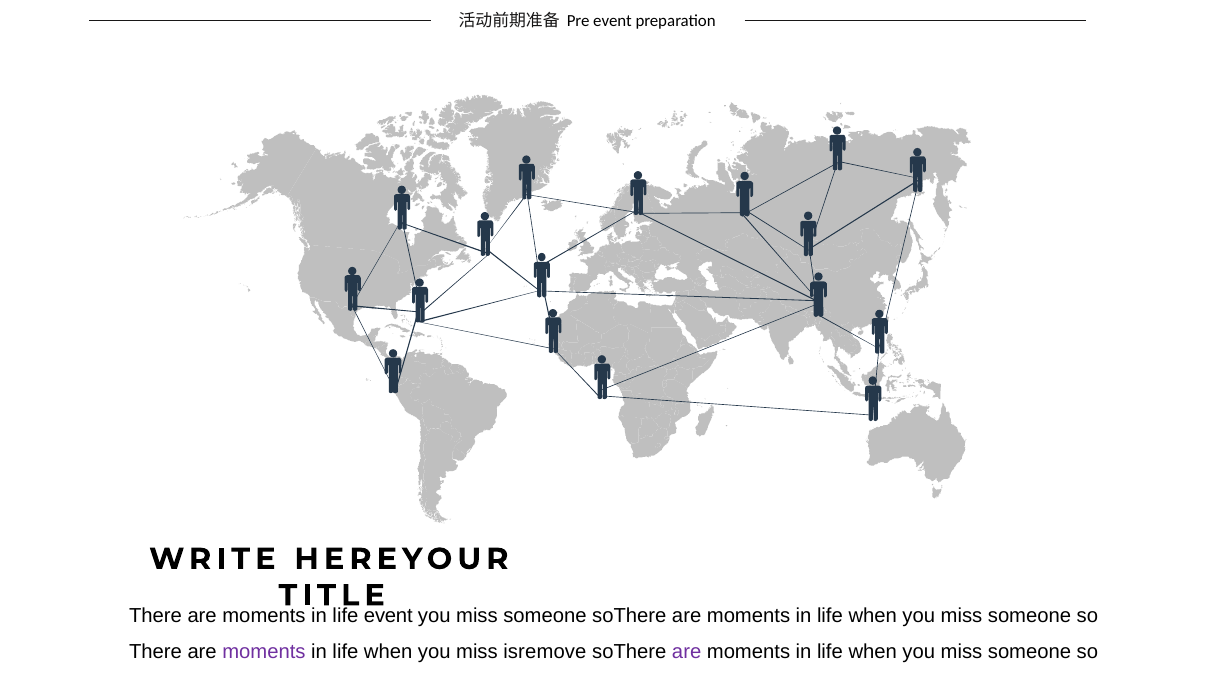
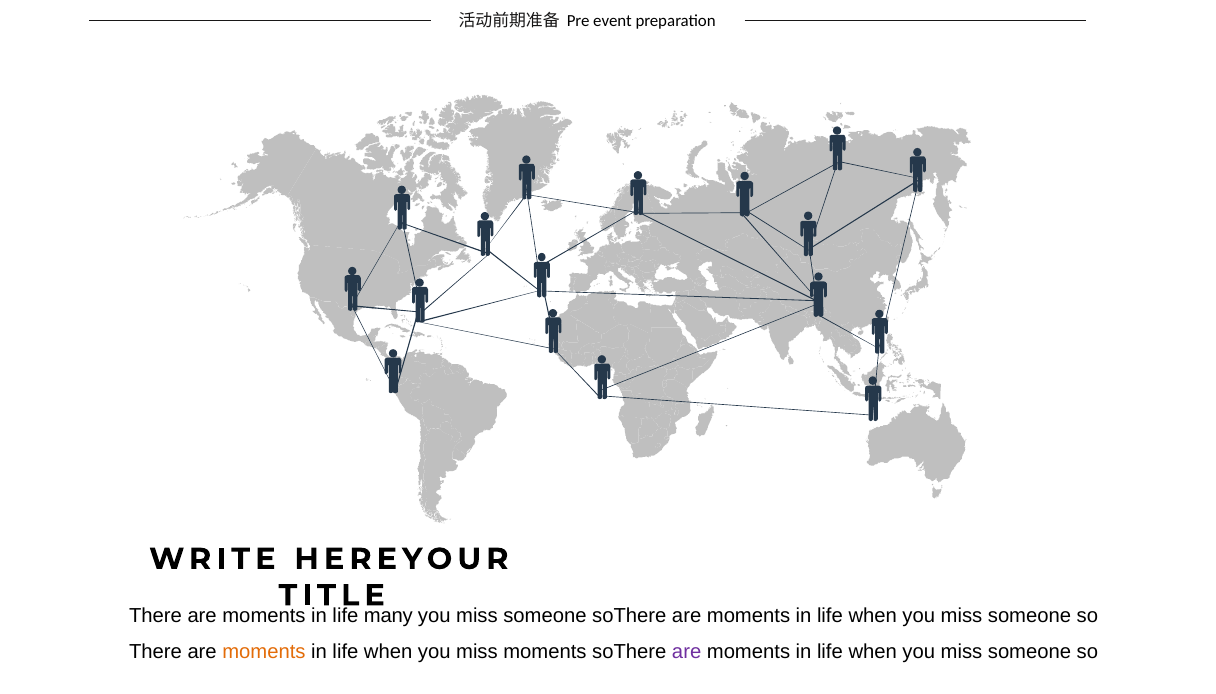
event: event -> many (388, 616)
moments colour: purple -> orange (264, 652)
miss isremove: isremove -> moments (545, 652)
